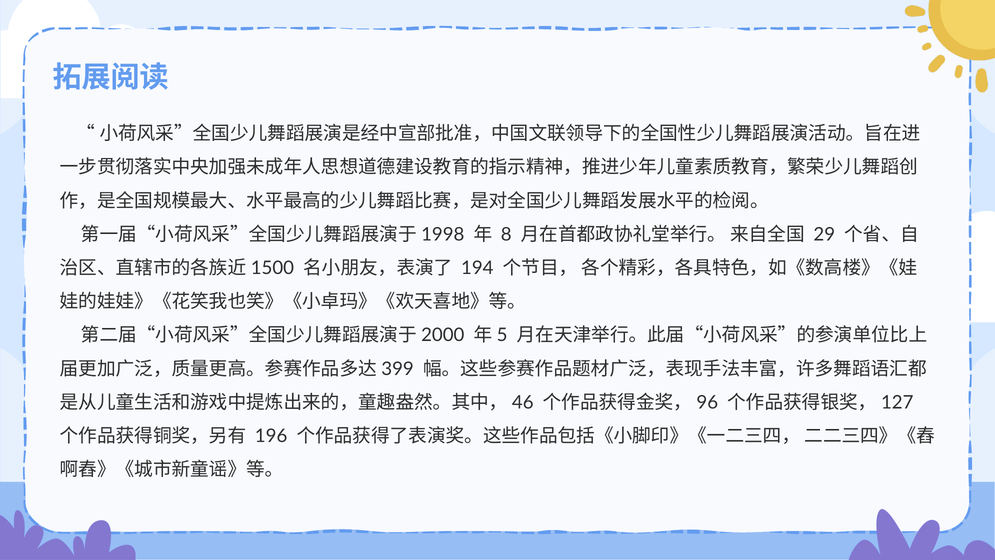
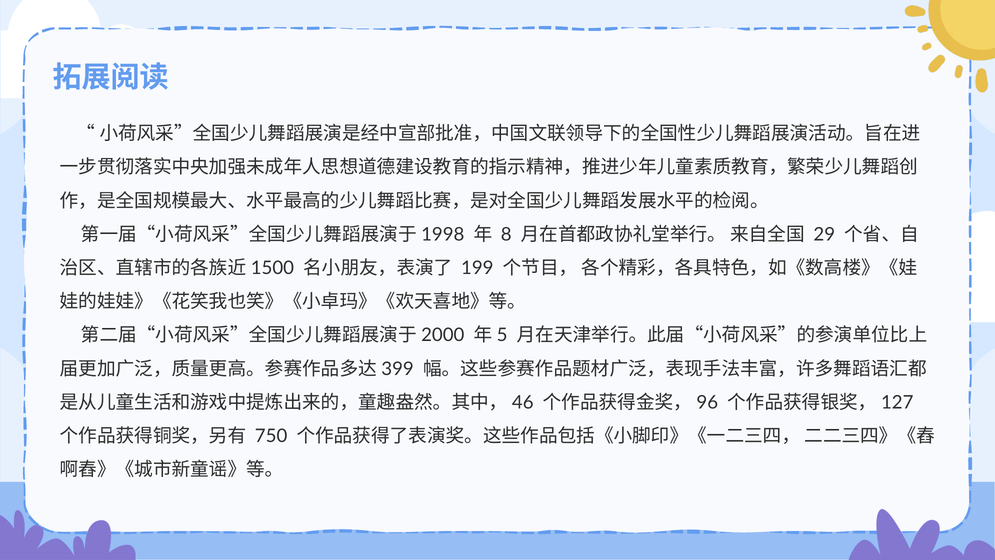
194: 194 -> 199 (477, 268)
196: 196 -> 750 (271, 436)
